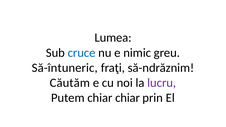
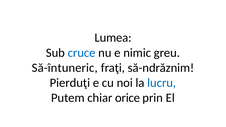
Căutăm: Căutăm -> Pierduţi (70, 83)
lucru colour: purple -> blue (162, 83)
chiar chiar: chiar -> orice (128, 98)
